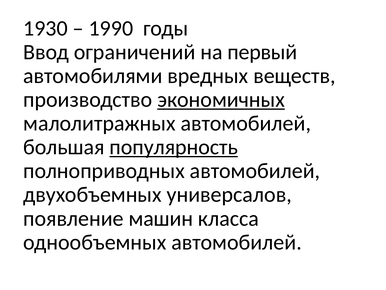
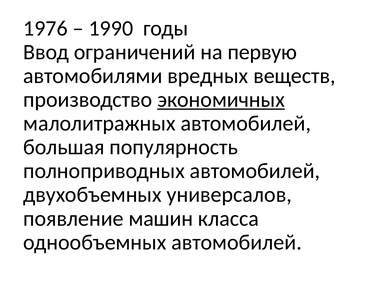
1930: 1930 -> 1976 (45, 28)
первый: первый -> первую (262, 52)
популярность underline: present -> none (174, 147)
